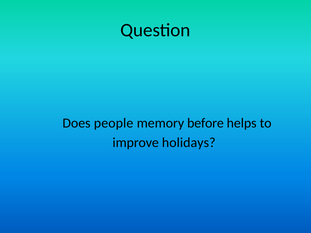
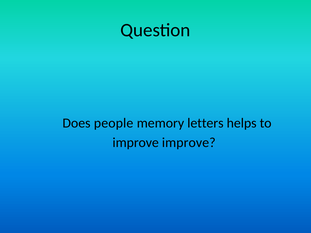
before: before -> letters (205, 123)
improve holidays: holidays -> improve (189, 143)
